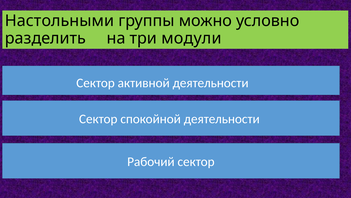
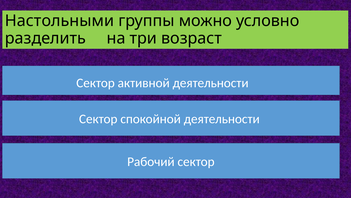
модули: модули -> возраст (192, 38)
